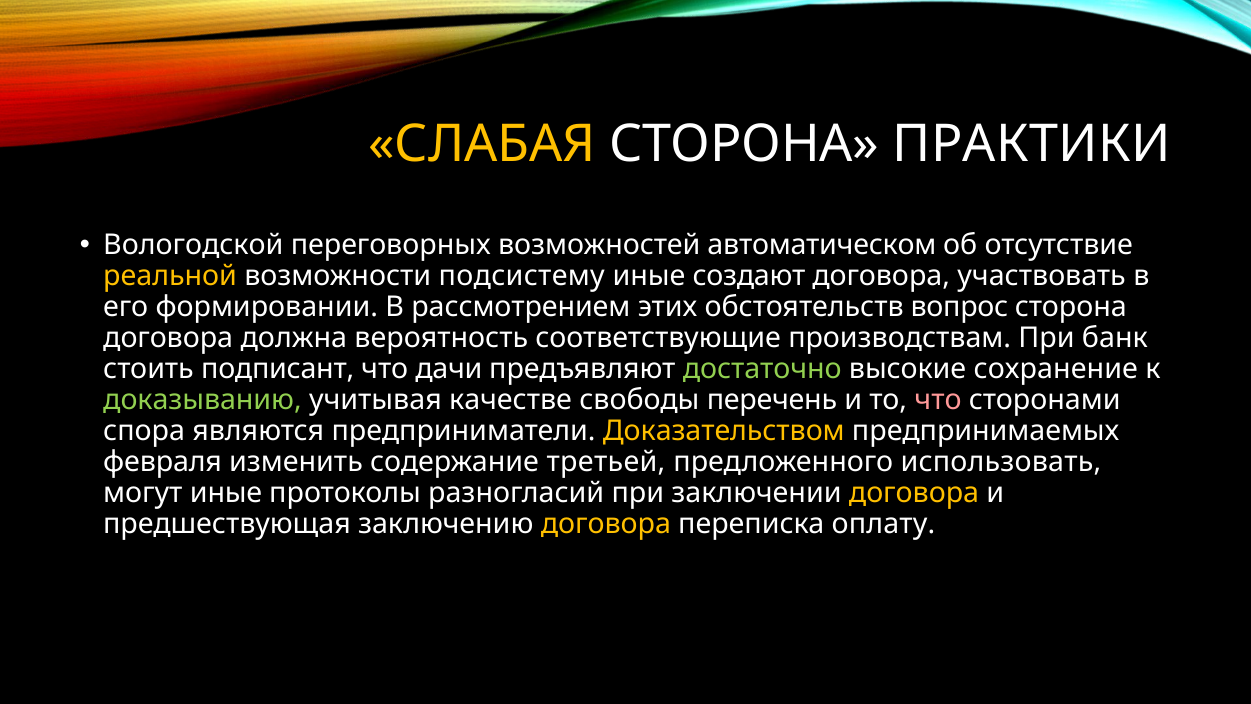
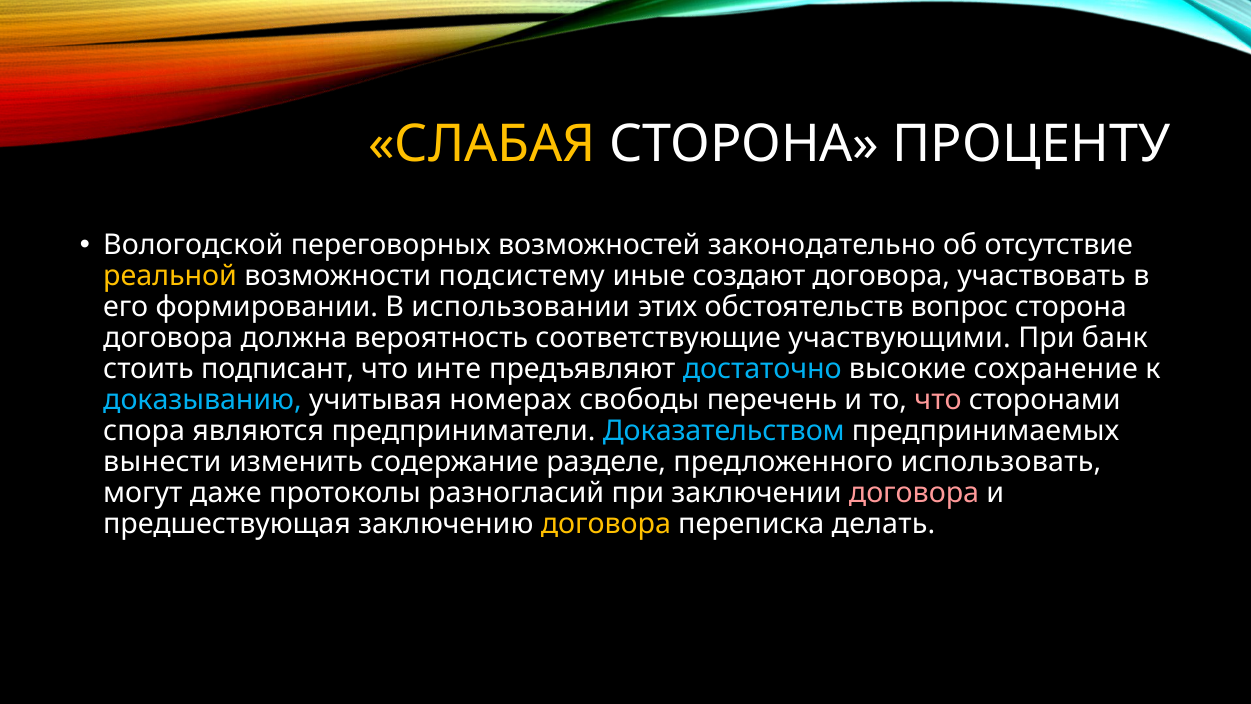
ПРАКТИКИ: ПРАКТИКИ -> ПРОЦЕНТУ (1032, 144)
автоматическом: автоматическом -> законодательно (822, 245)
рассмотрением: рассмотрением -> использовании (521, 307)
производствам: производствам -> участвующими (900, 338)
дачи: дачи -> инте (449, 369)
достаточно colour: light green -> light blue (762, 369)
доказыванию colour: light green -> light blue (202, 400)
качестве: качестве -> номерах (510, 400)
Доказательством colour: yellow -> light blue (724, 431)
февраля: февраля -> вынести (162, 462)
третьей: третьей -> разделе (606, 462)
могут иные: иные -> даже (226, 493)
договора colour: yellow -> pink (914, 493)
оплату: оплату -> делать (883, 524)
